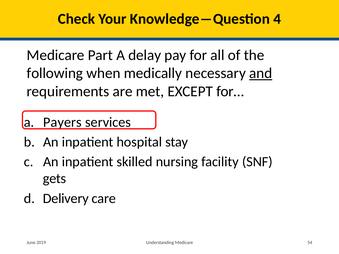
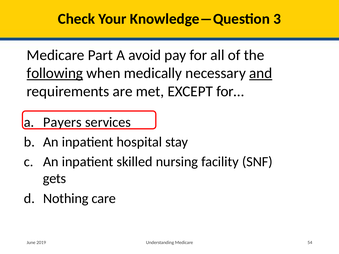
4: 4 -> 3 (277, 19)
delay: delay -> avoid (145, 55)
following underline: none -> present (55, 73)
Delivery: Delivery -> Nothing (66, 199)
